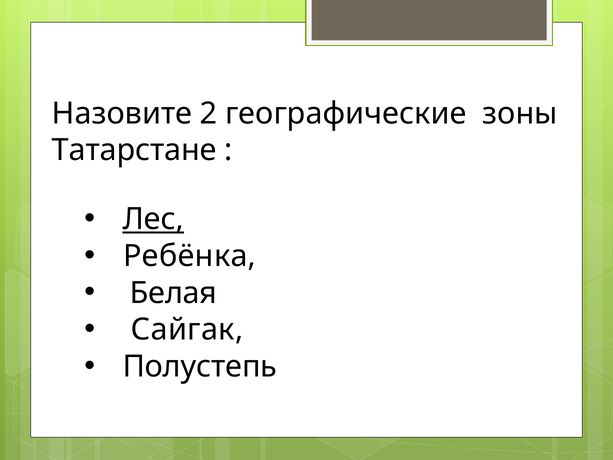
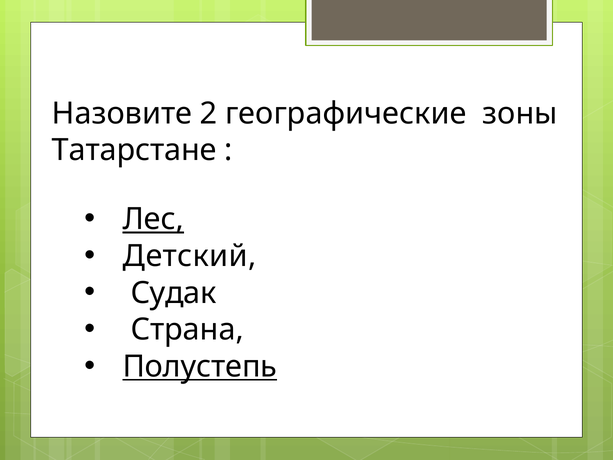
Ребёнка: Ребёнка -> Детский (190, 256)
Белая: Белая -> Судак (174, 293)
Сайгак: Сайгак -> Страна (187, 330)
Полустепь underline: none -> present (200, 366)
